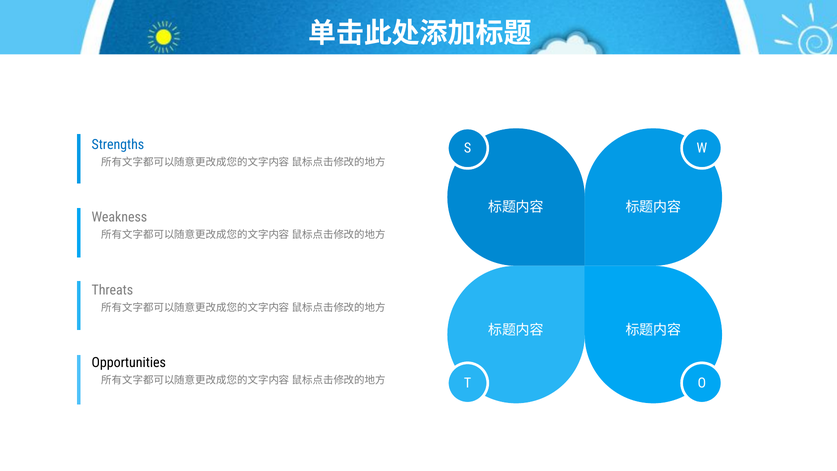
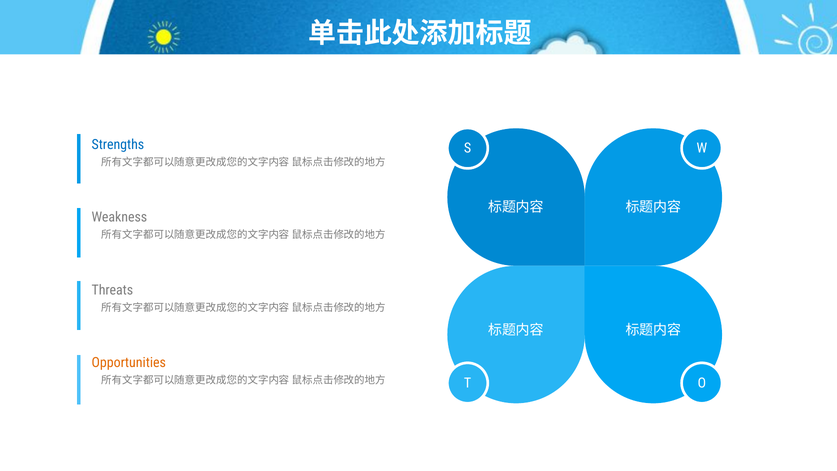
Opportunities colour: black -> orange (129, 363)
